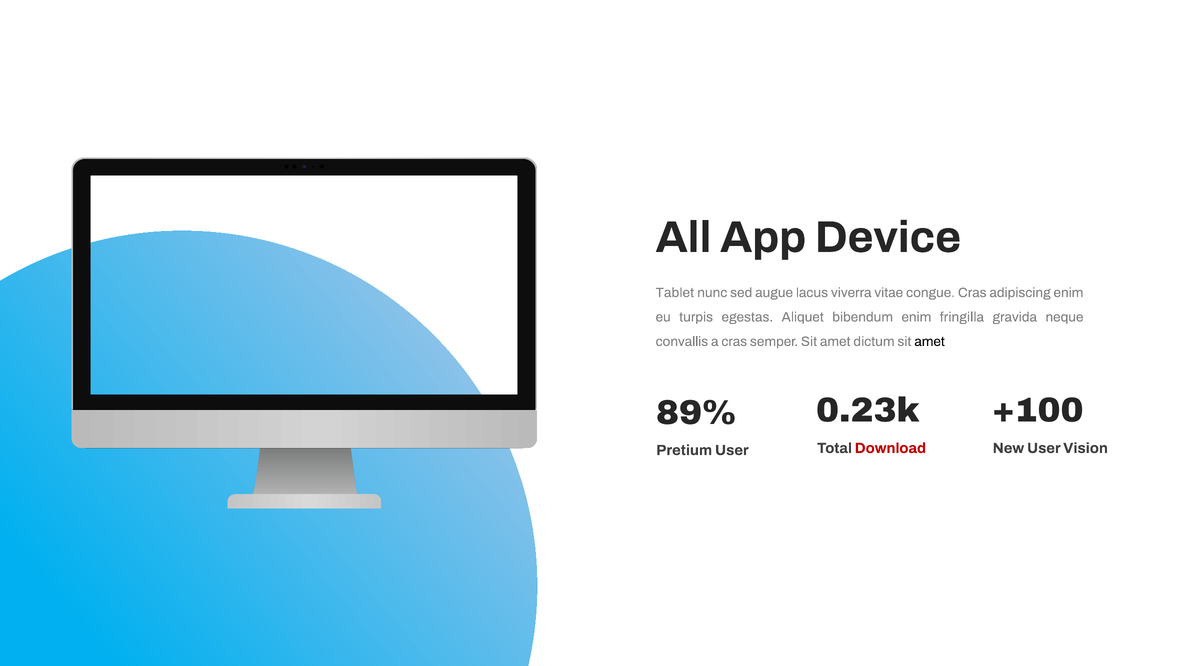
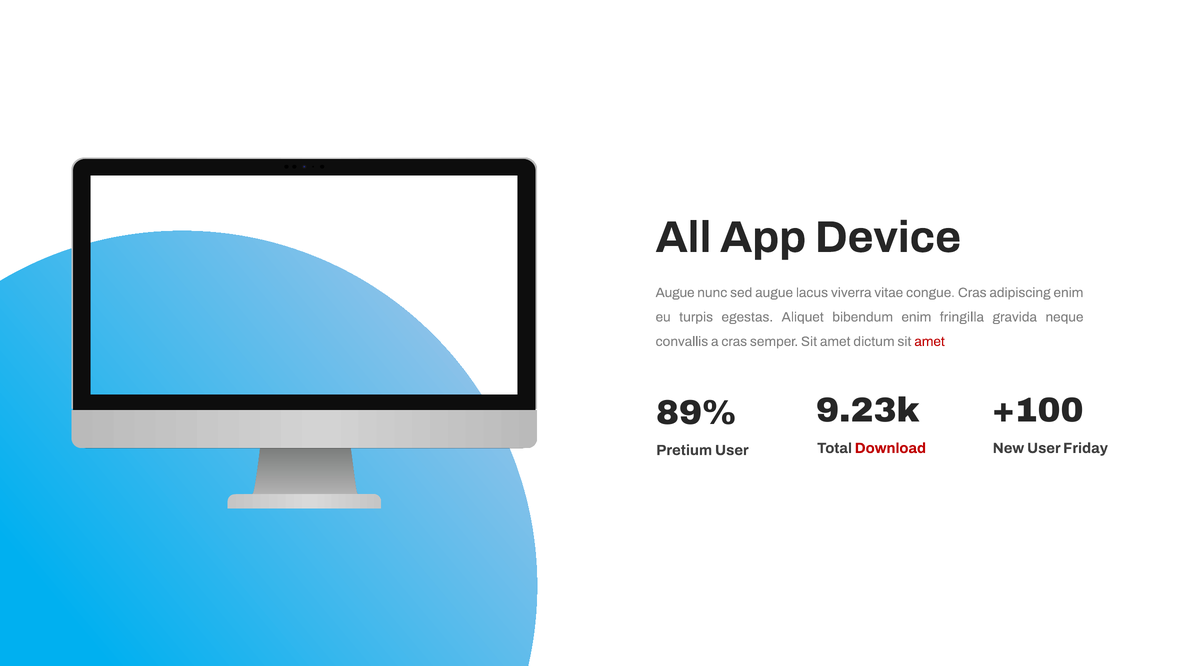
Tablet: Tablet -> Augue (675, 293)
amet colour: black -> red (930, 341)
0.23k: 0.23k -> 9.23k (868, 411)
Vision: Vision -> Friday (1086, 448)
